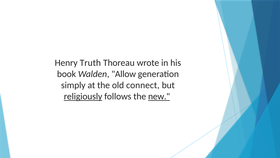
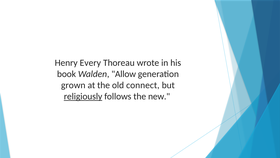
Truth: Truth -> Every (90, 63)
simply: simply -> grown (73, 85)
new underline: present -> none (159, 96)
